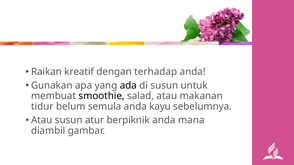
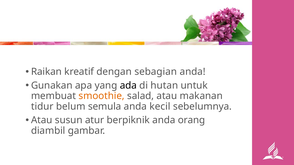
terhadap: terhadap -> sebagian (156, 72)
di susun: susun -> hutan (164, 86)
smoothie colour: black -> orange (102, 96)
kayu: kayu -> kecil (160, 107)
mana: mana -> orang (191, 120)
